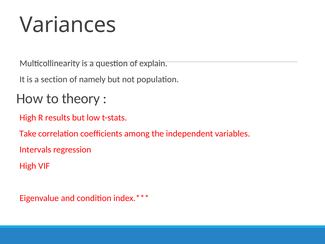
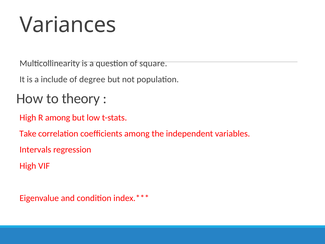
explain: explain -> square (153, 63)
section: section -> include (54, 79)
namely: namely -> degree (92, 79)
R results: results -> among (58, 117)
